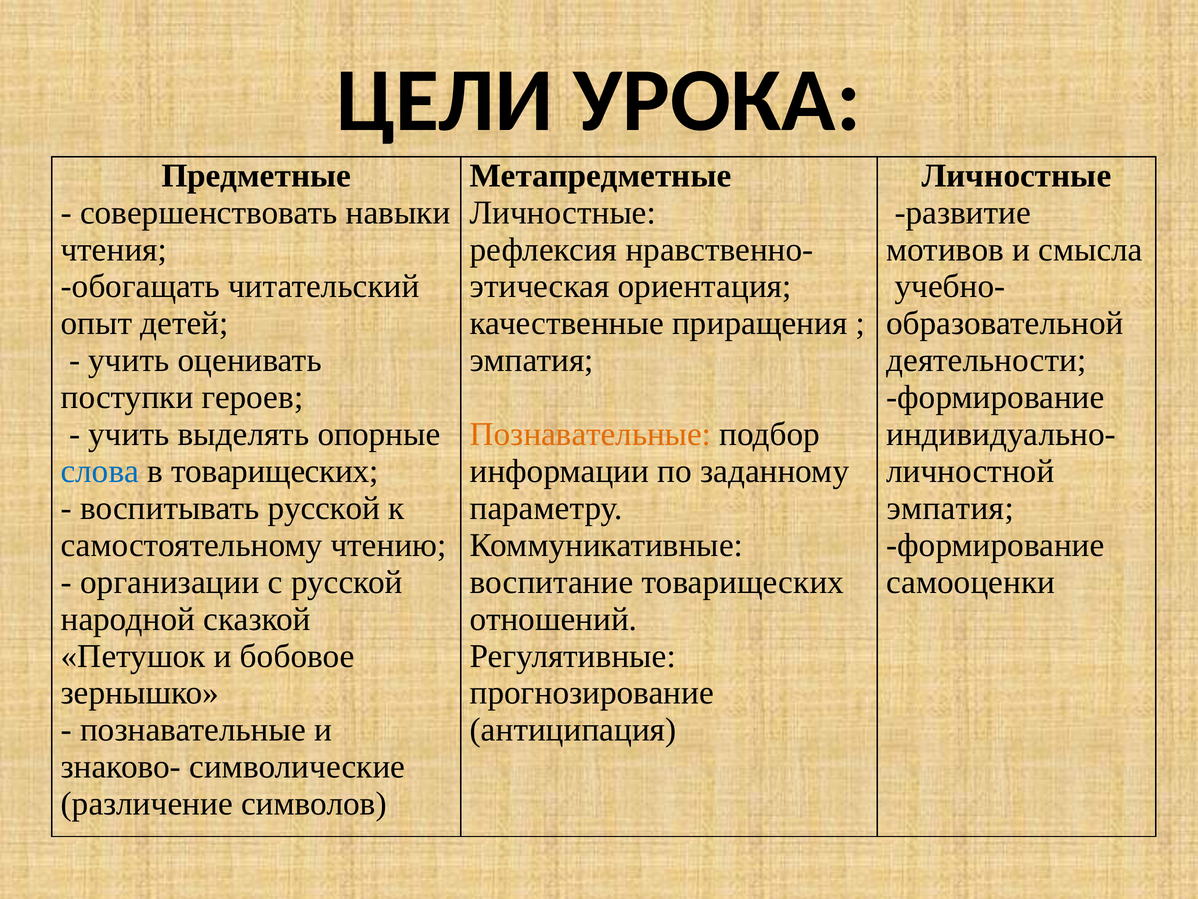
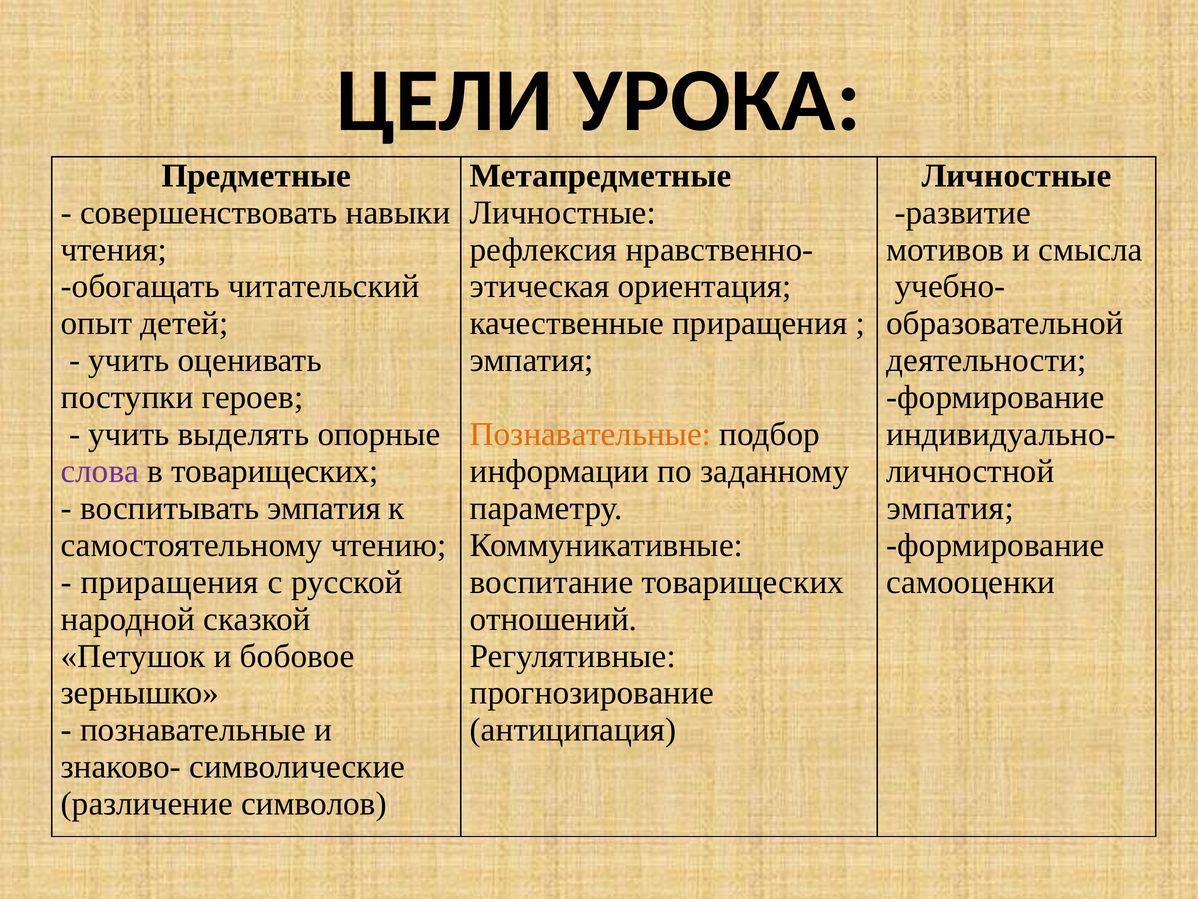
слова colour: blue -> purple (100, 471)
воспитывать русской: русской -> эмпатия (324, 508)
организации: организации -> приращения (170, 582)
